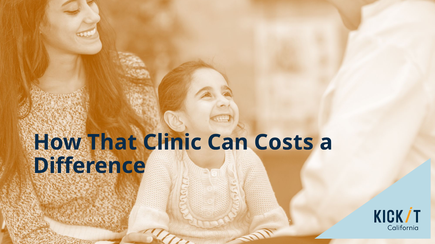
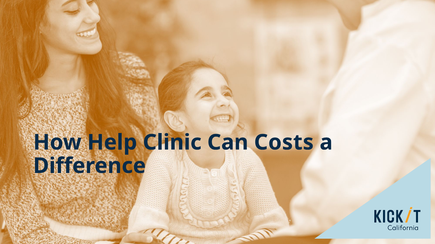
That: That -> Help (112, 143)
